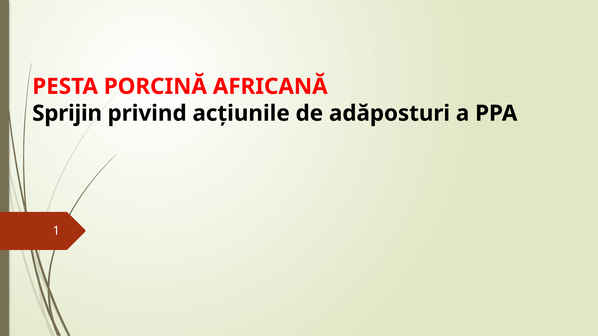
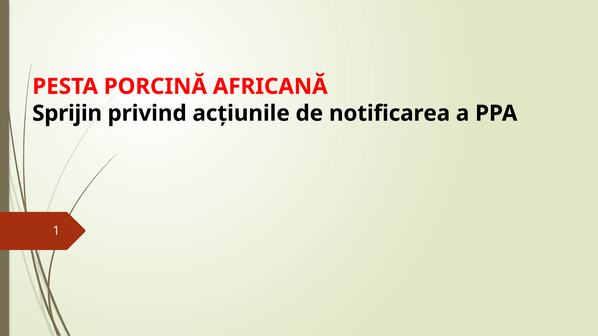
adăposturi: adăposturi -> notificarea (390, 113)
